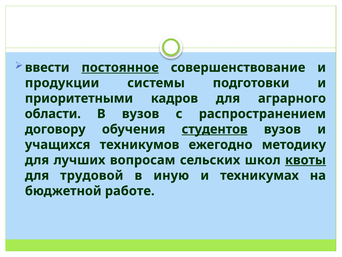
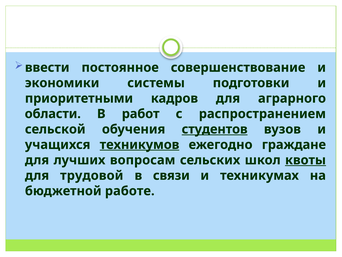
постоянное underline: present -> none (120, 67)
продукции: продукции -> экономики (62, 83)
В вузов: вузов -> работ (141, 114)
договору: договору -> сельской (55, 129)
техникумов underline: none -> present (140, 144)
методику: методику -> граждане (294, 144)
иную: иную -> связи (171, 175)
